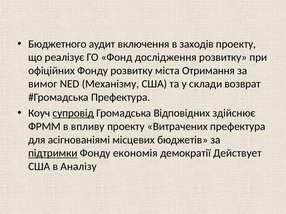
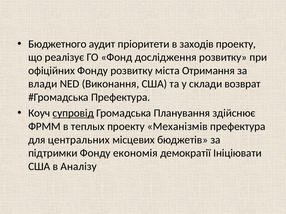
включення: включення -> пріоритети (144, 44)
вимог: вимог -> влади (43, 84)
Механізму: Механізму -> Виконання (111, 84)
Відповідних: Відповідних -> Планування (182, 113)
впливу: впливу -> теплых (88, 127)
Витрачених: Витрачених -> Механізмів (177, 127)
асігнованіямі: асігнованіямі -> центральних (79, 140)
підтримки underline: present -> none (53, 153)
Действует: Действует -> Ініціювати (238, 153)
